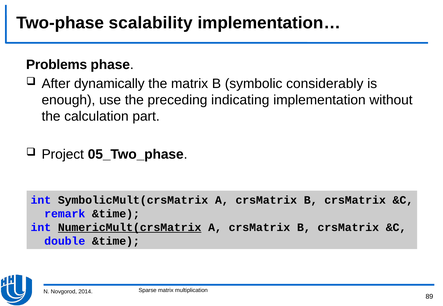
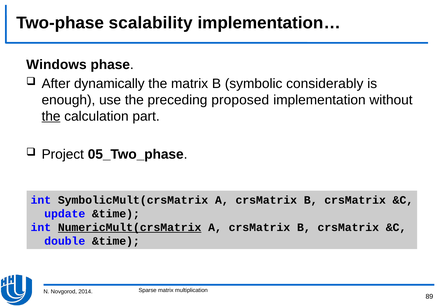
Problems: Problems -> Windows (56, 65)
indicating: indicating -> proposed (240, 100)
the underline: none -> present (51, 117)
remark: remark -> update (65, 214)
